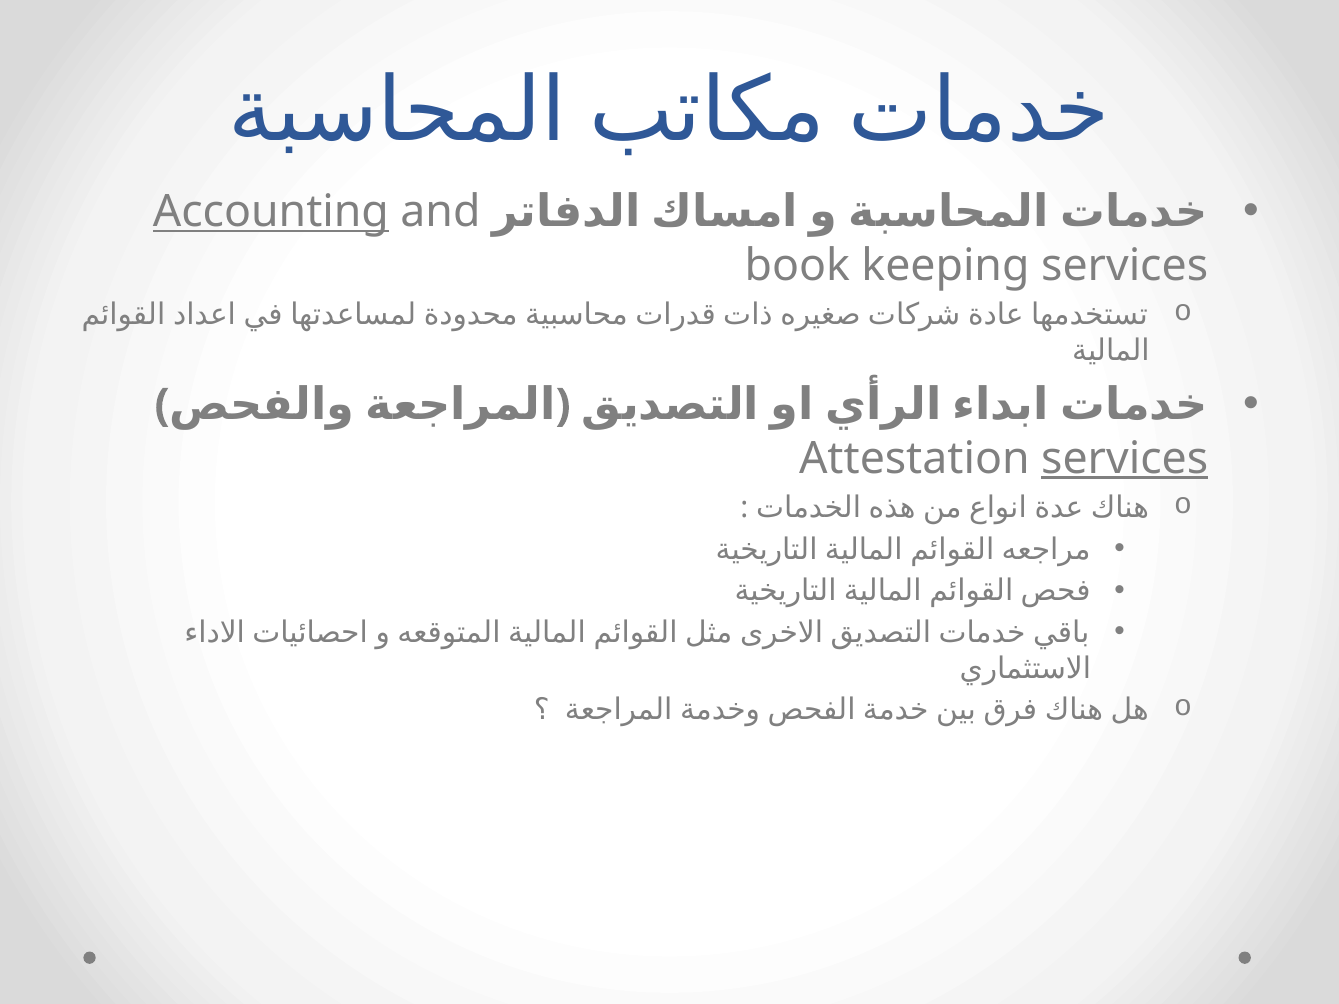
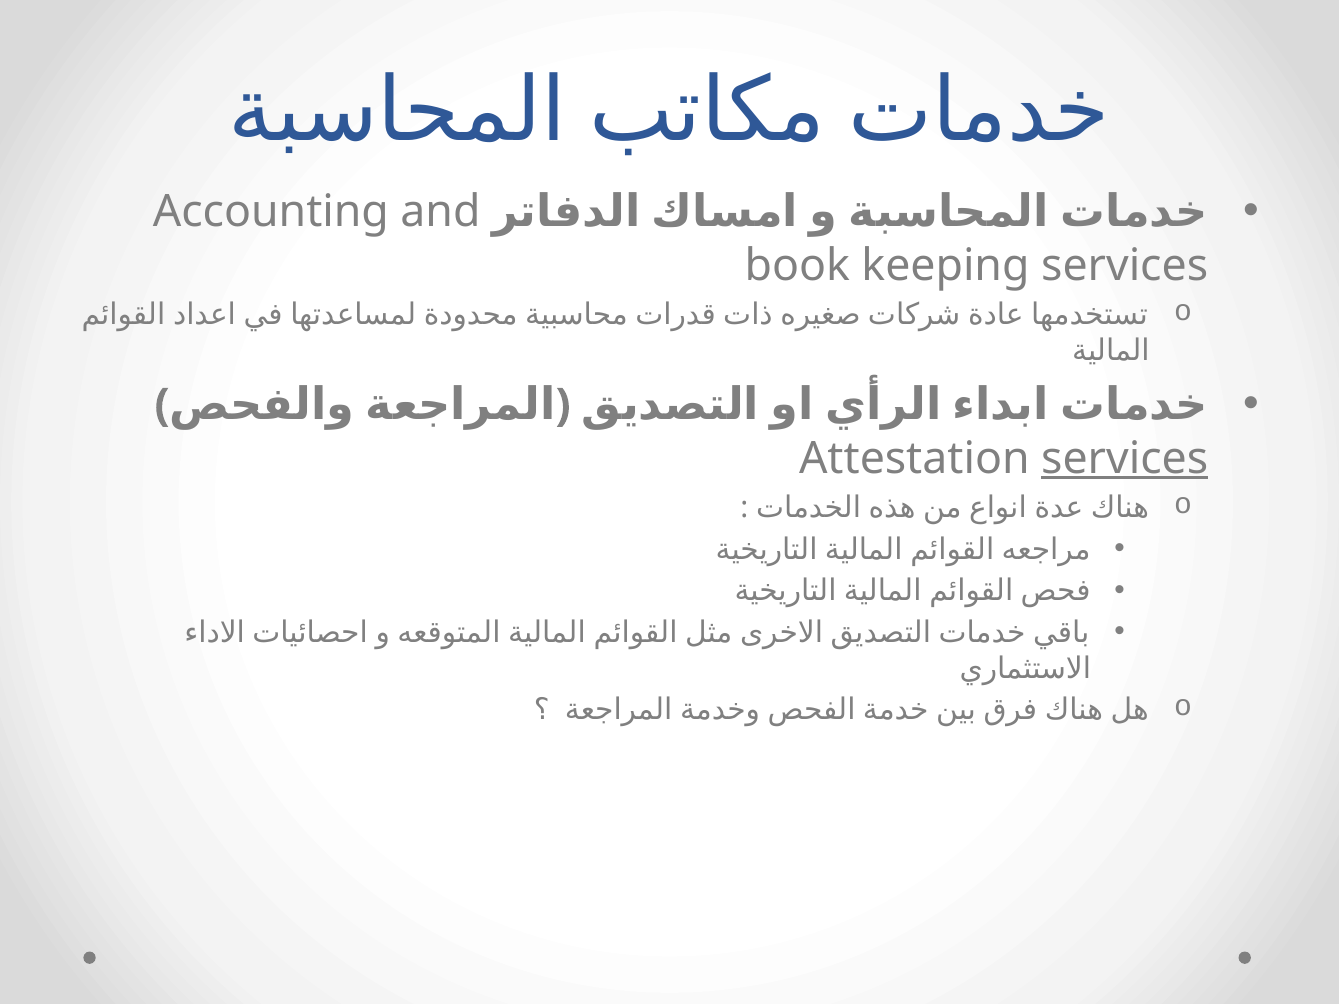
Accounting underline: present -> none (271, 212)
